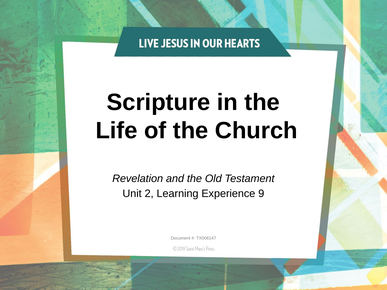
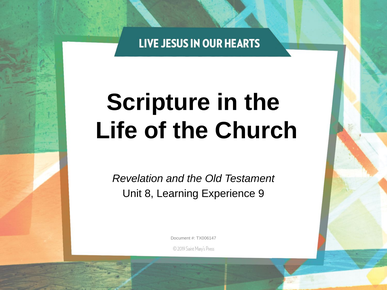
2: 2 -> 8 (149, 194)
